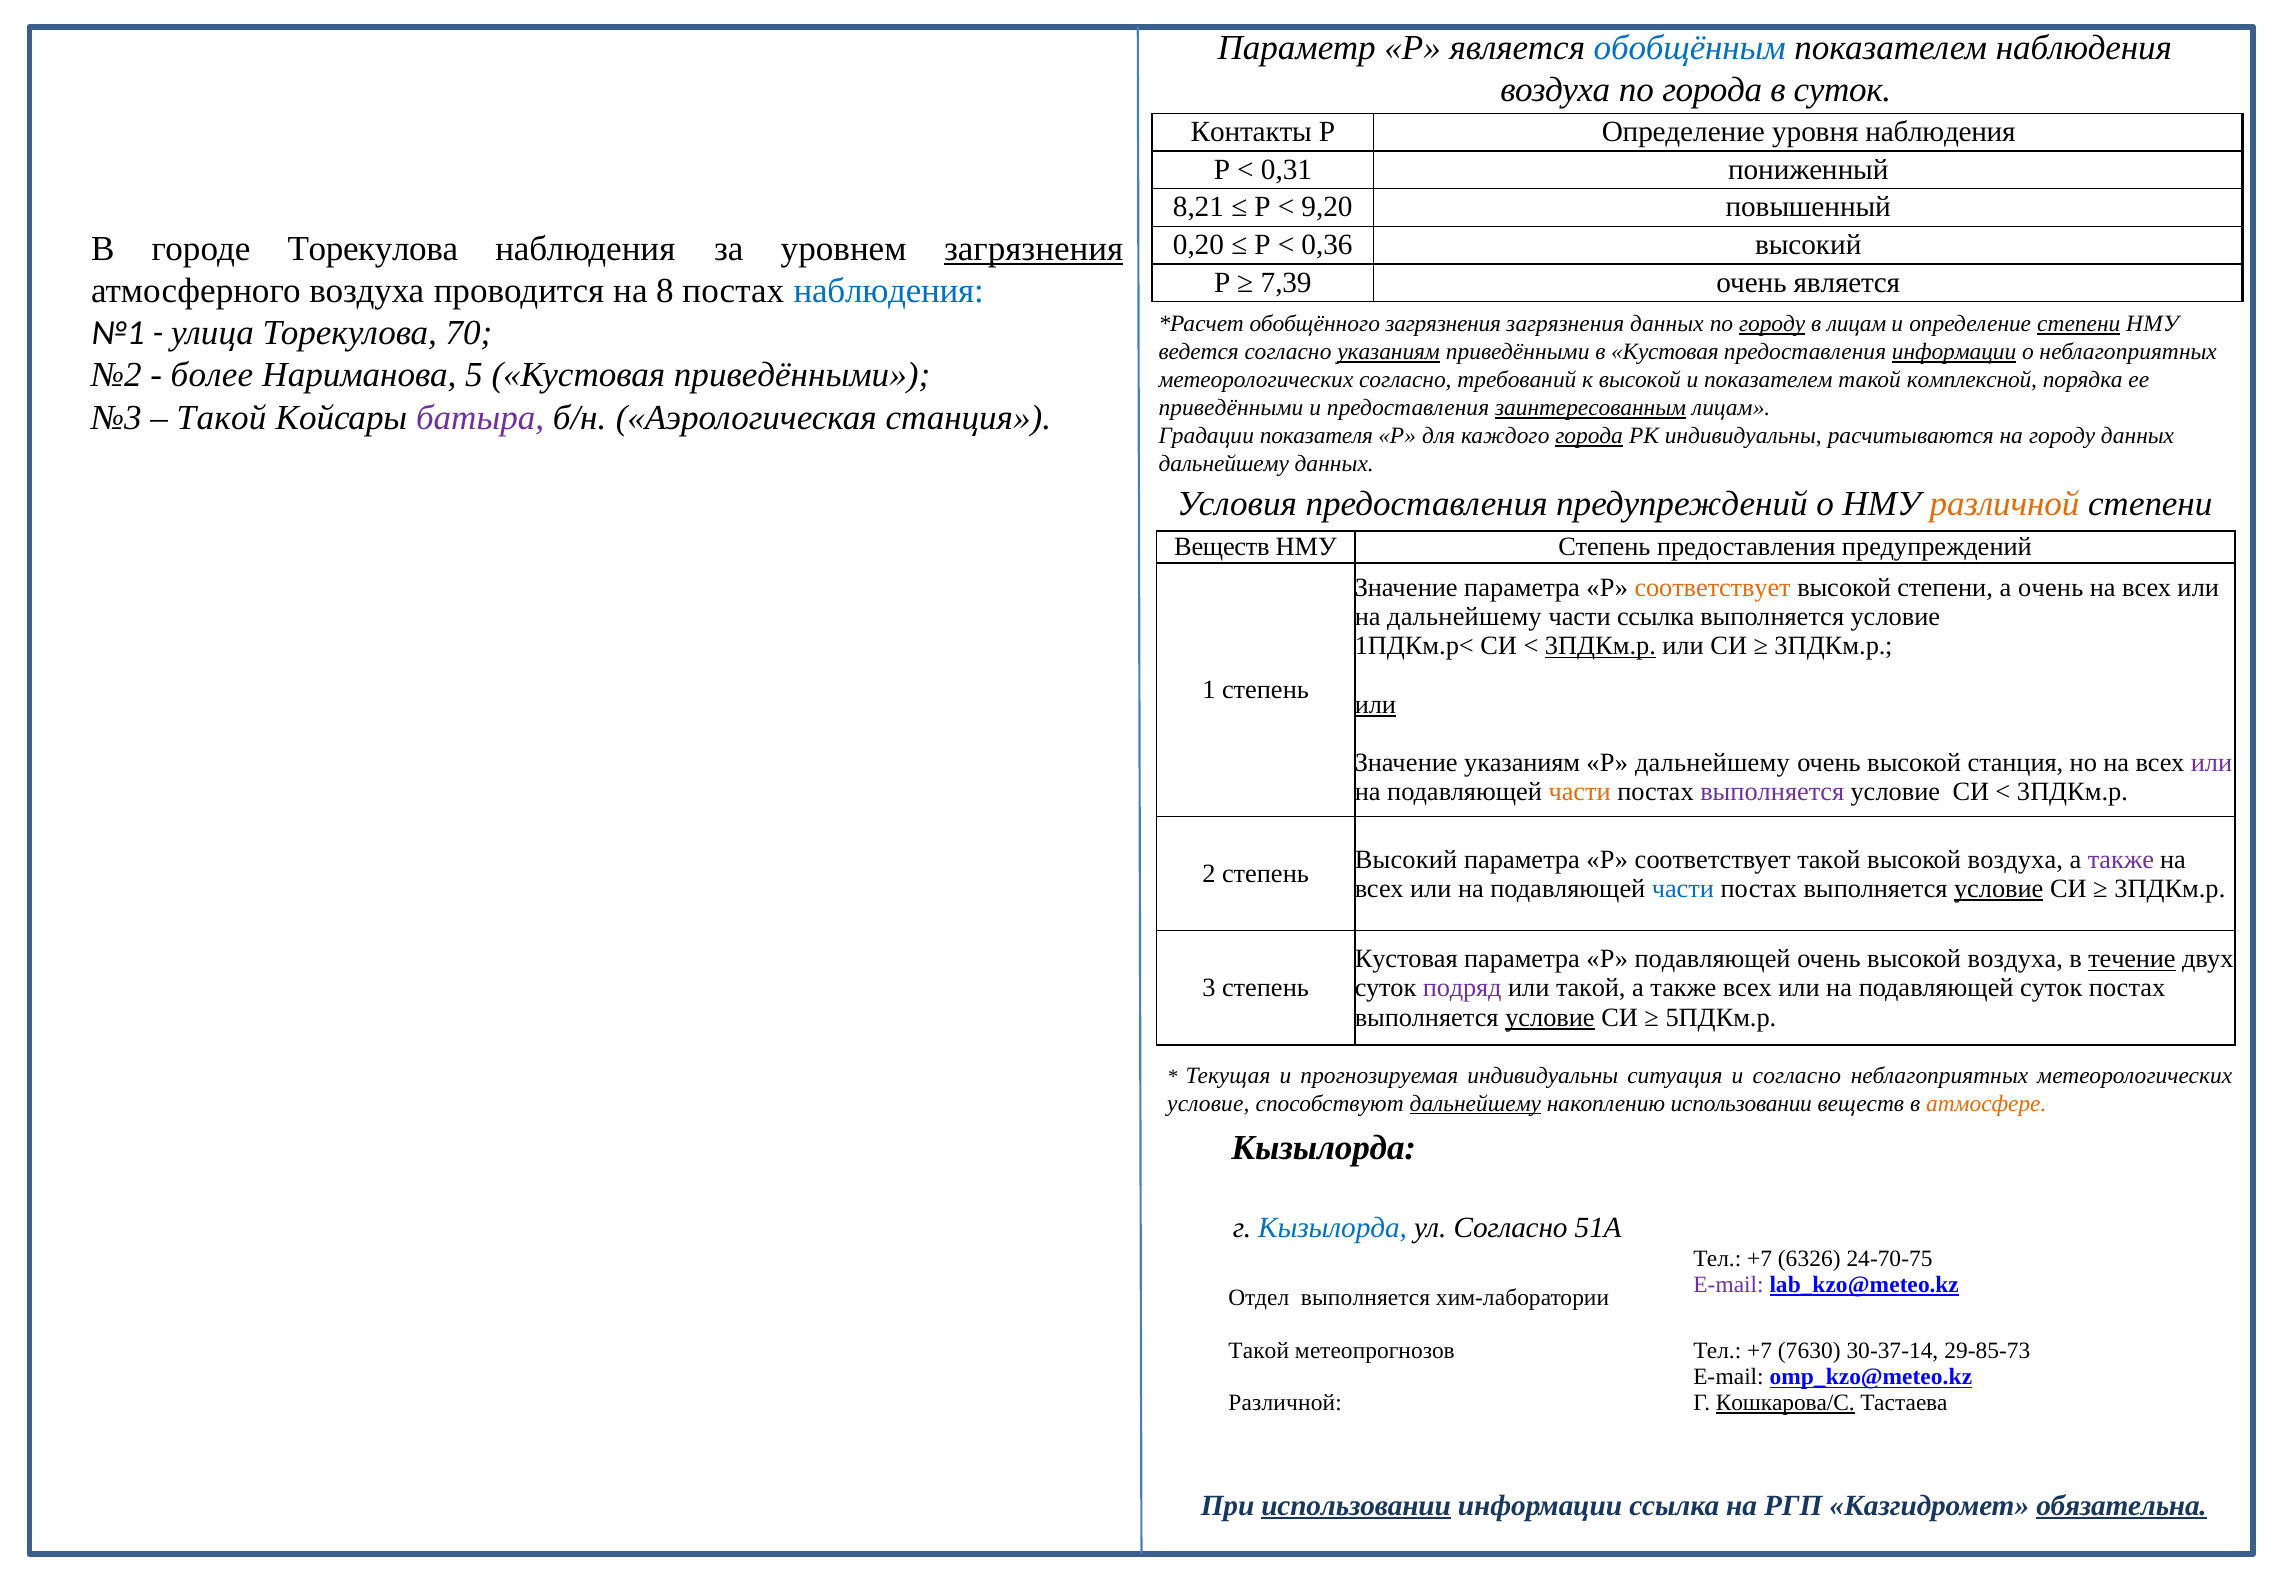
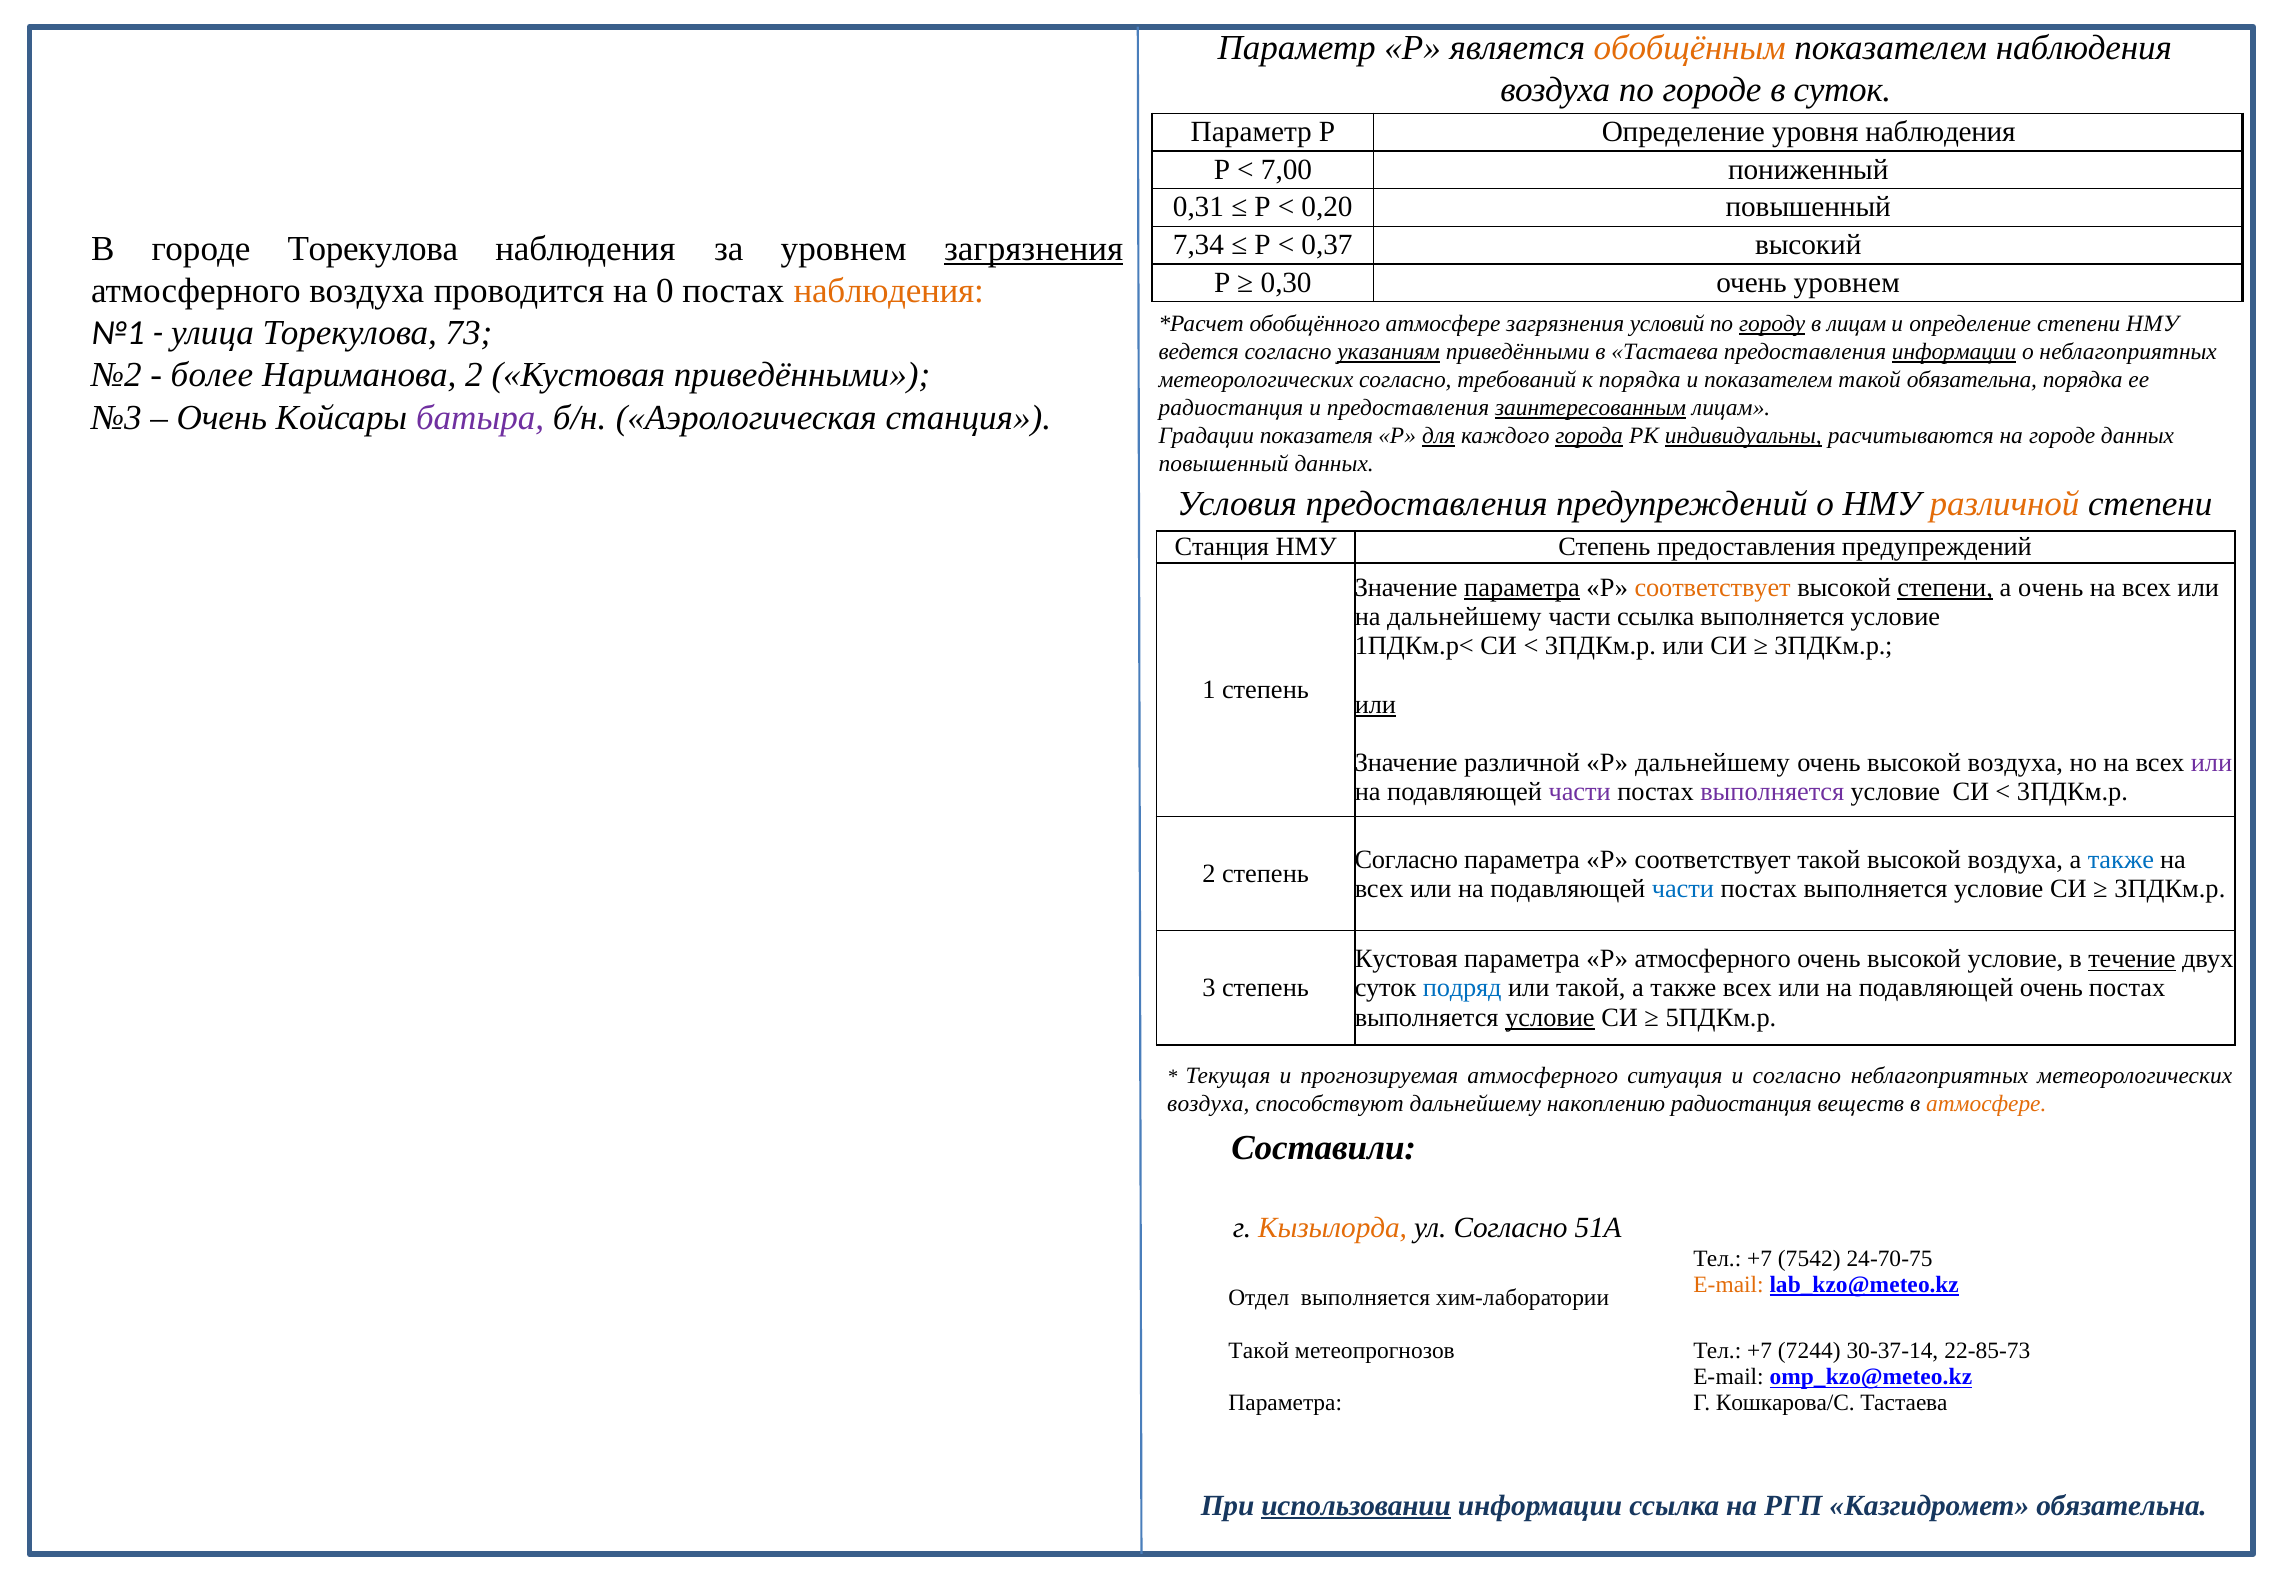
обобщённым colour: blue -> orange (1690, 47)
по города: города -> городе (1712, 90)
Контакты: Контакты -> Параметр (1251, 132)
0,31: 0,31 -> 7,00 (1286, 170)
8,21: 8,21 -> 0,31 (1198, 207)
9,20: 9,20 -> 0,20 (1327, 207)
0,20: 0,20 -> 7,34 (1198, 245)
0,36: 0,36 -> 0,37 (1327, 245)
7,39: 7,39 -> 0,30 (1286, 283)
очень является: является -> уровнем (1847, 283)
8: 8 -> 0 (665, 291)
наблюдения colour: blue -> orange (889, 291)
обобщённого загрязнения: загрязнения -> атмосфере (1443, 324)
загрязнения данных: данных -> условий (1667, 324)
степени underline: present -> none (2079, 324)
70: 70 -> 73 (469, 333)
в Кустовая: Кустовая -> Тастаева (1665, 352)
Нариманова 5: 5 -> 2 (474, 375)
к высокой: высокой -> порядка (1640, 380)
такой комплексной: комплексной -> обязательна (1972, 380)
приведёнными: приведёнными -> радиостанция (1231, 408)
Такой: Такой -> Очень (222, 417)
для underline: none -> present (1439, 436)
индивидуальны underline: none -> present (1743, 436)
на городу: городу -> городе (2062, 436)
дальнейшему: дальнейшему -> повышенный (1224, 464)
Веществ: Веществ -> Станция (1222, 547)
параметра underline: none -> present (1522, 588)
степени underline: none -> present (1945, 588)
3ПДКм.р underline: present -> none (1600, 646)
Значение указаниям: указаниям -> различной (1522, 763)
очень высокой станция: станция -> воздуха (2015, 763)
части colour: orange -> purple (1580, 792)
Высокий: Высокий -> Согласно (1406, 859)
также colour: purple -> blue (2121, 859)
условие underline: present -> none (1999, 888)
Р подавляющей: подавляющей -> атмосферного (1713, 959)
очень высокой воздуха: воздуха -> условие (2015, 959)
подряд colour: purple -> blue (1462, 988)
подавляющей суток: суток -> очень (2051, 988)
прогнозируемая индивидуальны: индивидуальны -> атмосферного (1543, 1075)
условие: условие -> воздуха (1208, 1103)
дальнейшему underline: present -> none (1475, 1103)
накоплению использовании: использовании -> радиостанция (1741, 1103)
Кызылорда: Кызылорда -> Составили (1324, 1148)
Кызылорда colour: blue -> orange (1333, 1228)
6326: 6326 -> 7542 (1809, 1258)
E-mail colour: purple -> orange (1729, 1284)
7630: 7630 -> 7244 (1809, 1351)
29-85-73: 29-85-73 -> 22-85-73 (1987, 1351)
Различной: Различной -> Параметра (1285, 1403)
Кошкарова/С underline: present -> none (1785, 1403)
обязательна underline: present -> none (2122, 1505)
